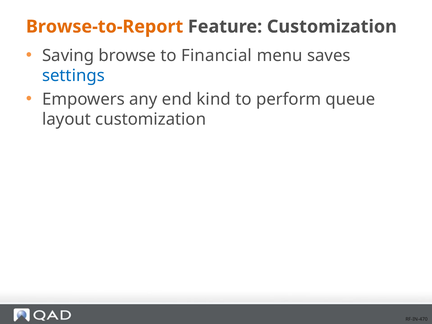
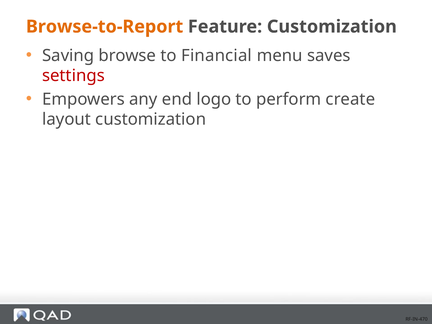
settings colour: blue -> red (73, 76)
kind: kind -> logo (214, 99)
queue: queue -> create (350, 99)
